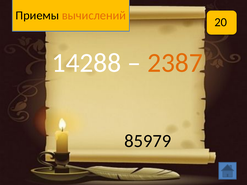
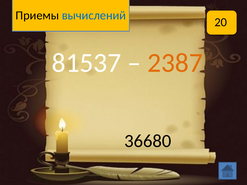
вычислений colour: orange -> blue (94, 15)
14288: 14288 -> 81537 (86, 63)
85979: 85979 -> 36680 (148, 141)
